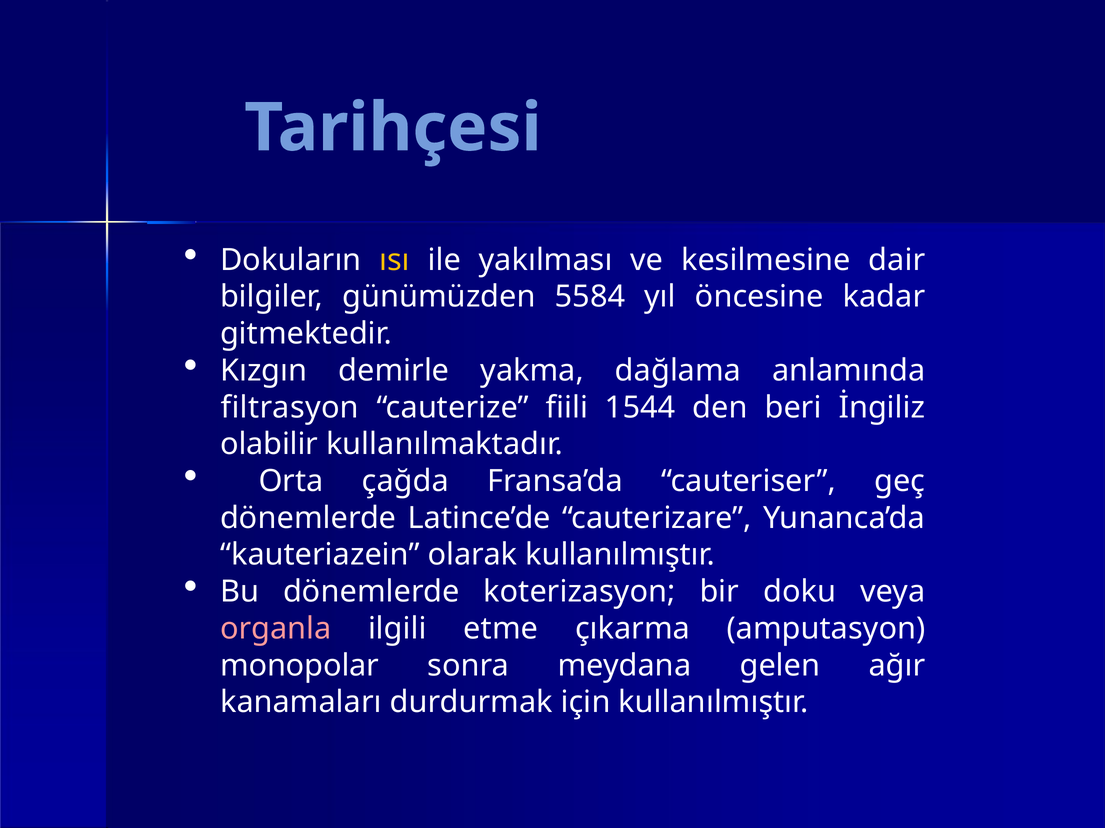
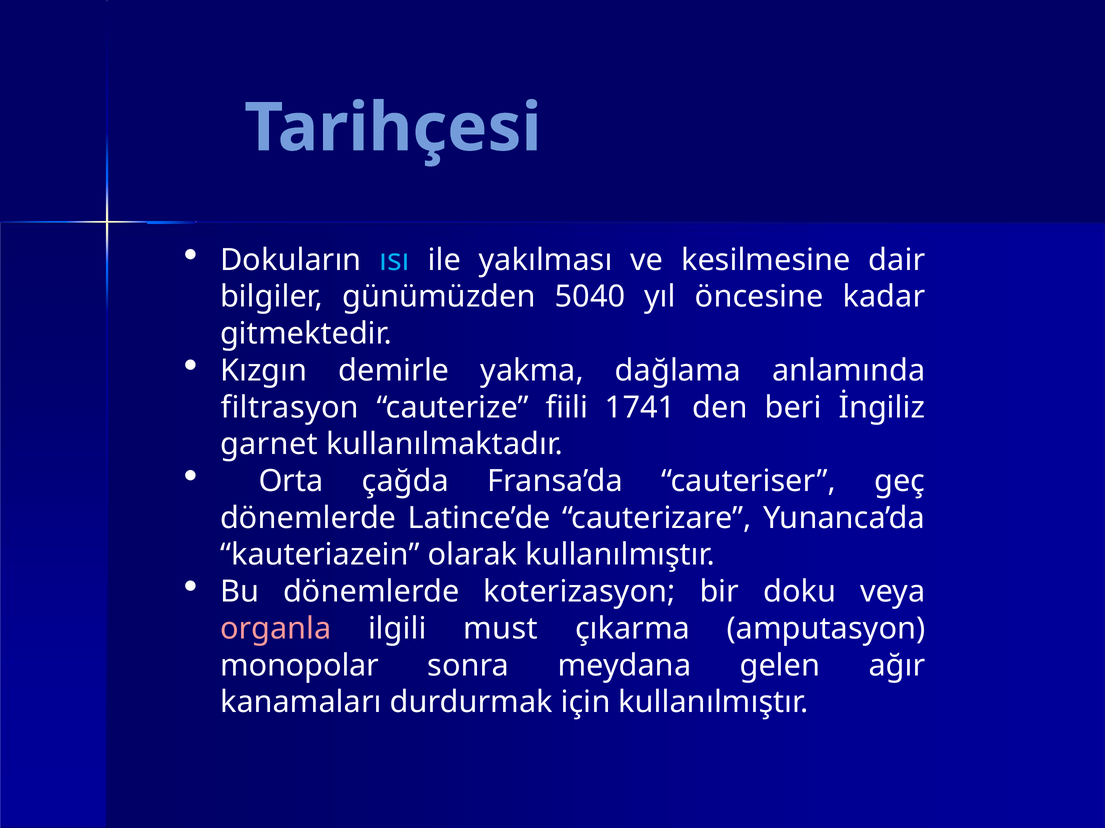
ısı colour: yellow -> light blue (394, 260)
5584: 5584 -> 5040 (590, 297)
1544: 1544 -> 1741 (640, 408)
olabilir: olabilir -> garnet (269, 445)
etme: etme -> must (501, 629)
